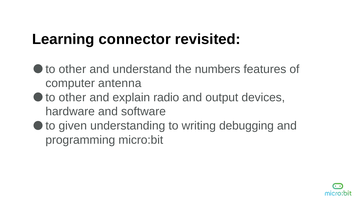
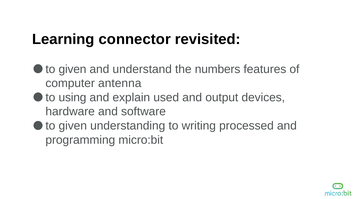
other: other -> given (72, 69)
other: other -> using (72, 98)
radio: radio -> used (166, 98)
debugging: debugging -> processed (246, 126)
